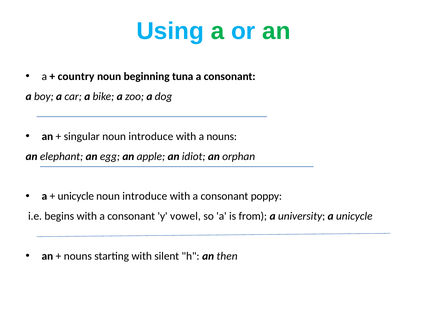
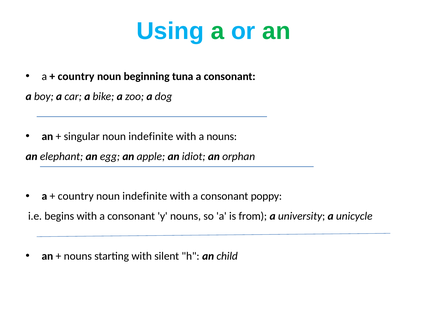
singular noun introduce: introduce -> indefinite (151, 136)
unicycle: unicycle -> country (76, 196)
introduce: introduce -> indefinite (145, 196)
y vowel: vowel -> nouns (186, 216)
then: then -> child (227, 256)
